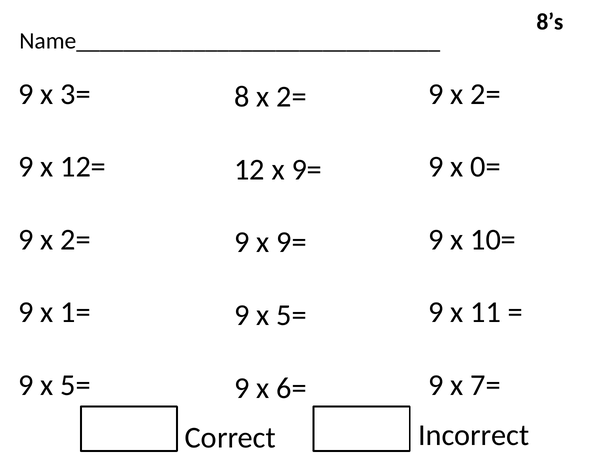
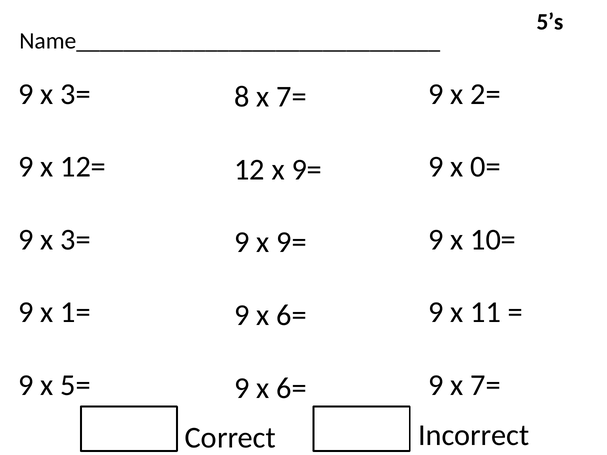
8’s: 8’s -> 5’s (550, 22)
8 x 2=: 2= -> 7= (291, 97)
2=: 2= -> 3= (75, 240)
5=: 5= -> 6= (291, 315)
